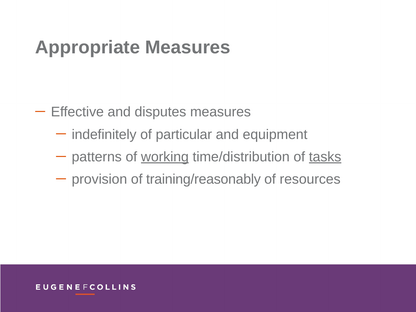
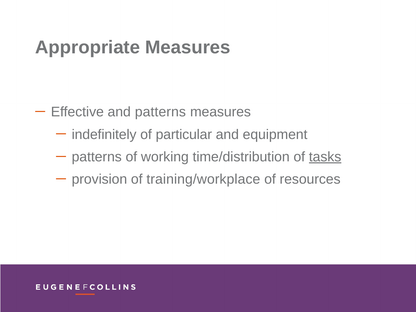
and disputes: disputes -> patterns (160, 112)
working underline: present -> none (165, 157)
training/reasonably: training/reasonably -> training/workplace (203, 179)
